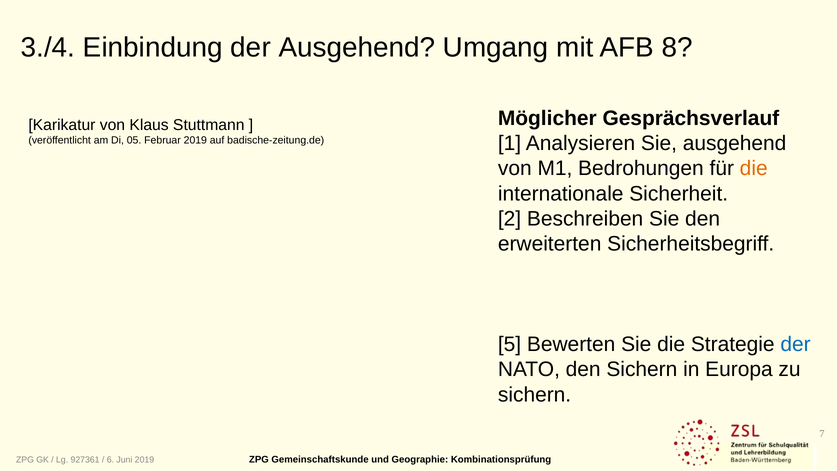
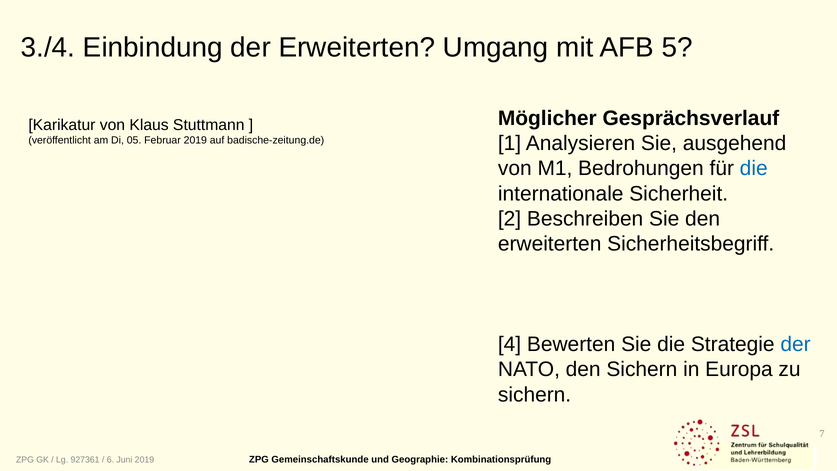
der Ausgehend: Ausgehend -> Erweiterten (357, 47)
8: 8 -> 5 (677, 47)
die colour: orange -> blue (754, 168)
5: 5 -> 4 (510, 344)
